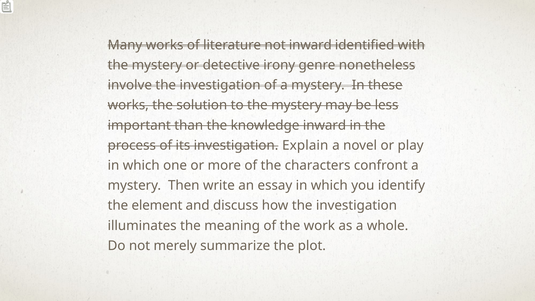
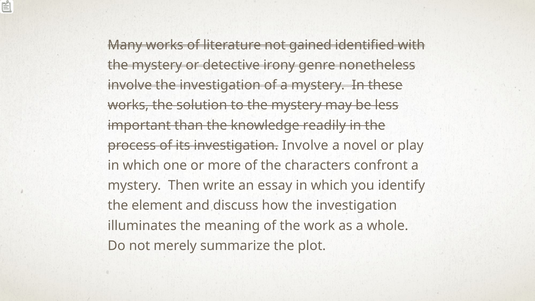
not inward: inward -> gained (310, 45)
knowledge inward: inward -> readily (324, 125)
investigation Explain: Explain -> Involve (305, 145)
